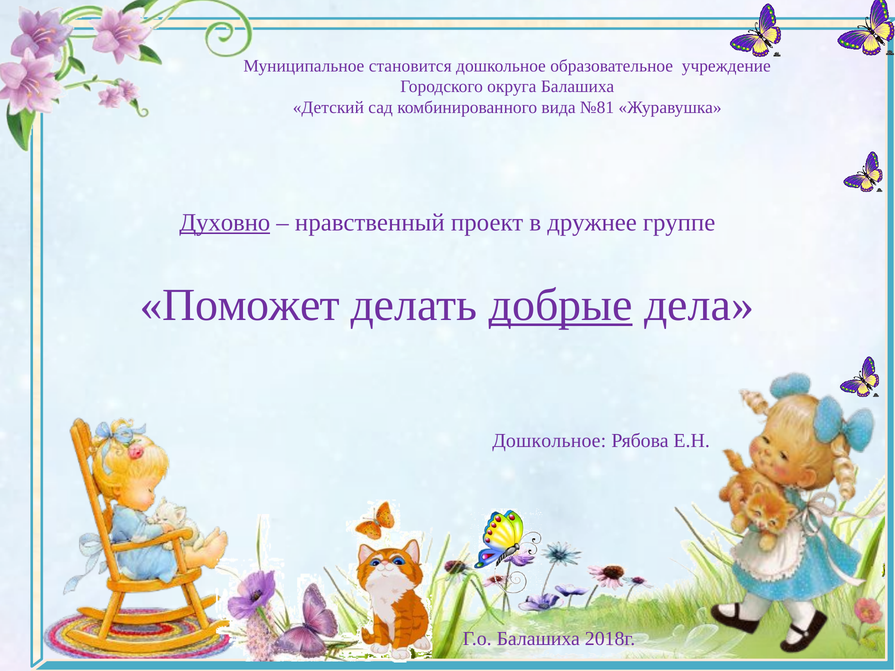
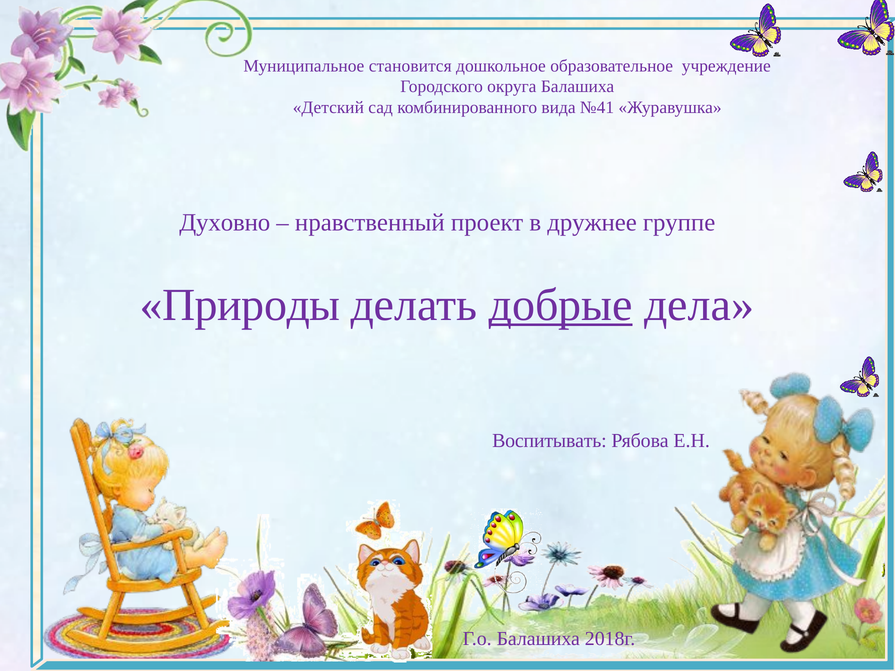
№81: №81 -> №41 (597, 108)
Духовно underline: present -> none (225, 223)
Поможет: Поможет -> Природы (240, 305)
Дошкольное: Дошкольное -> Воспитывать (549, 441)
